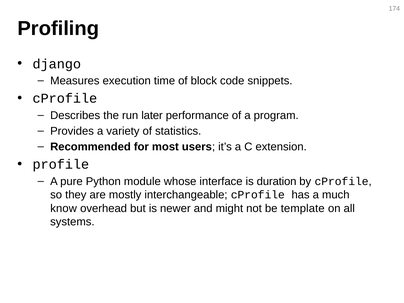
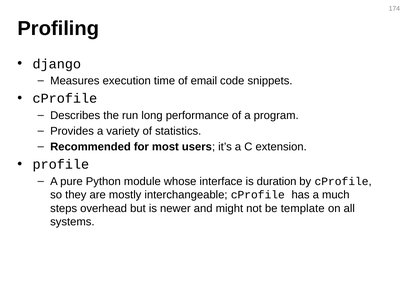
block: block -> email (204, 81)
later: later -> long (152, 115)
know: know -> steps (64, 208)
